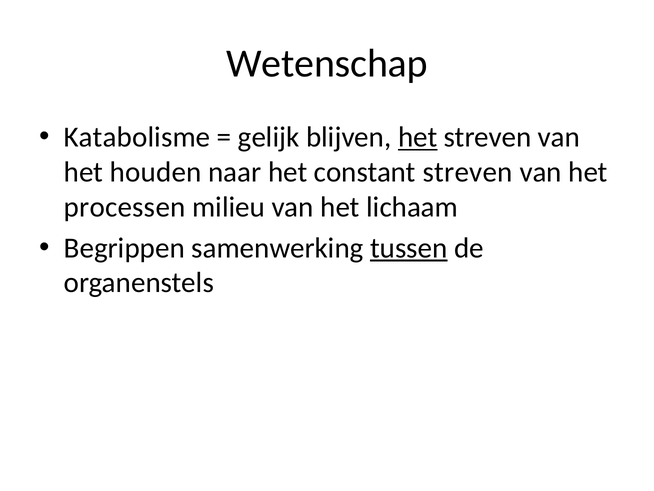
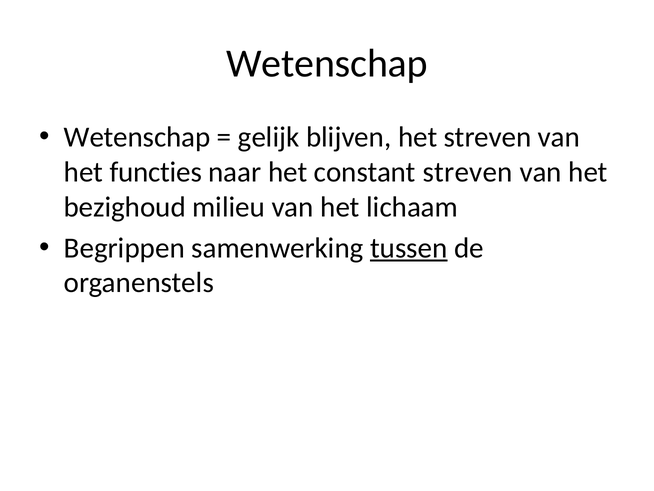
Katabolisme: Katabolisme -> Wetenschap (137, 137)
het underline: present -> none (418, 137)
houden: houden -> functies (156, 172)
processen: processen -> bezighoud (125, 207)
